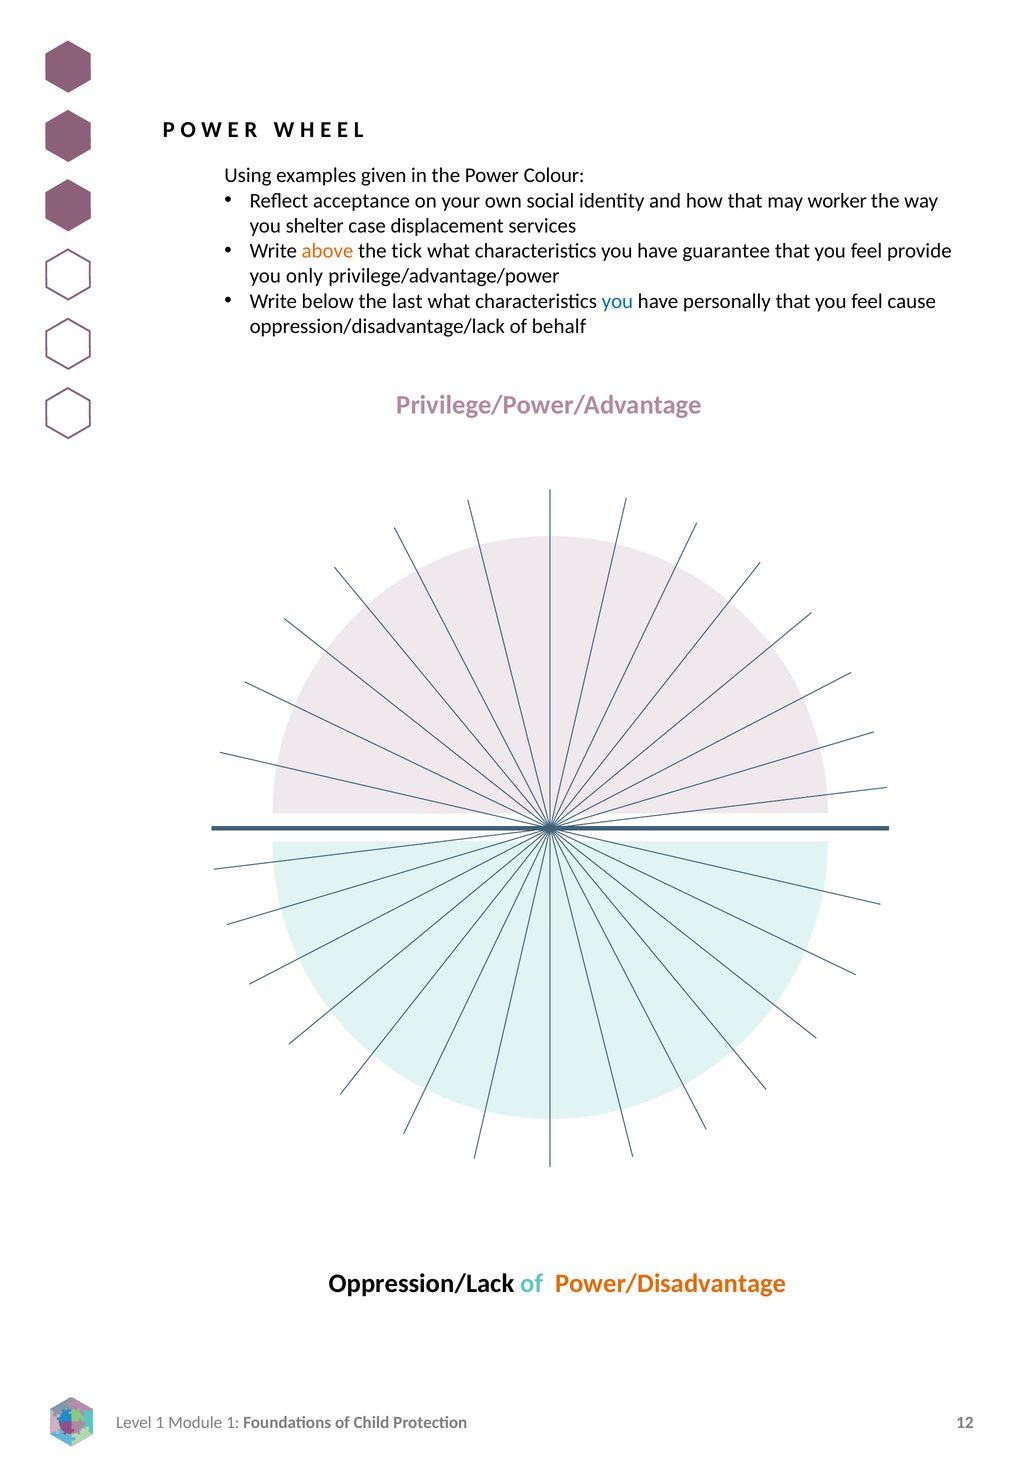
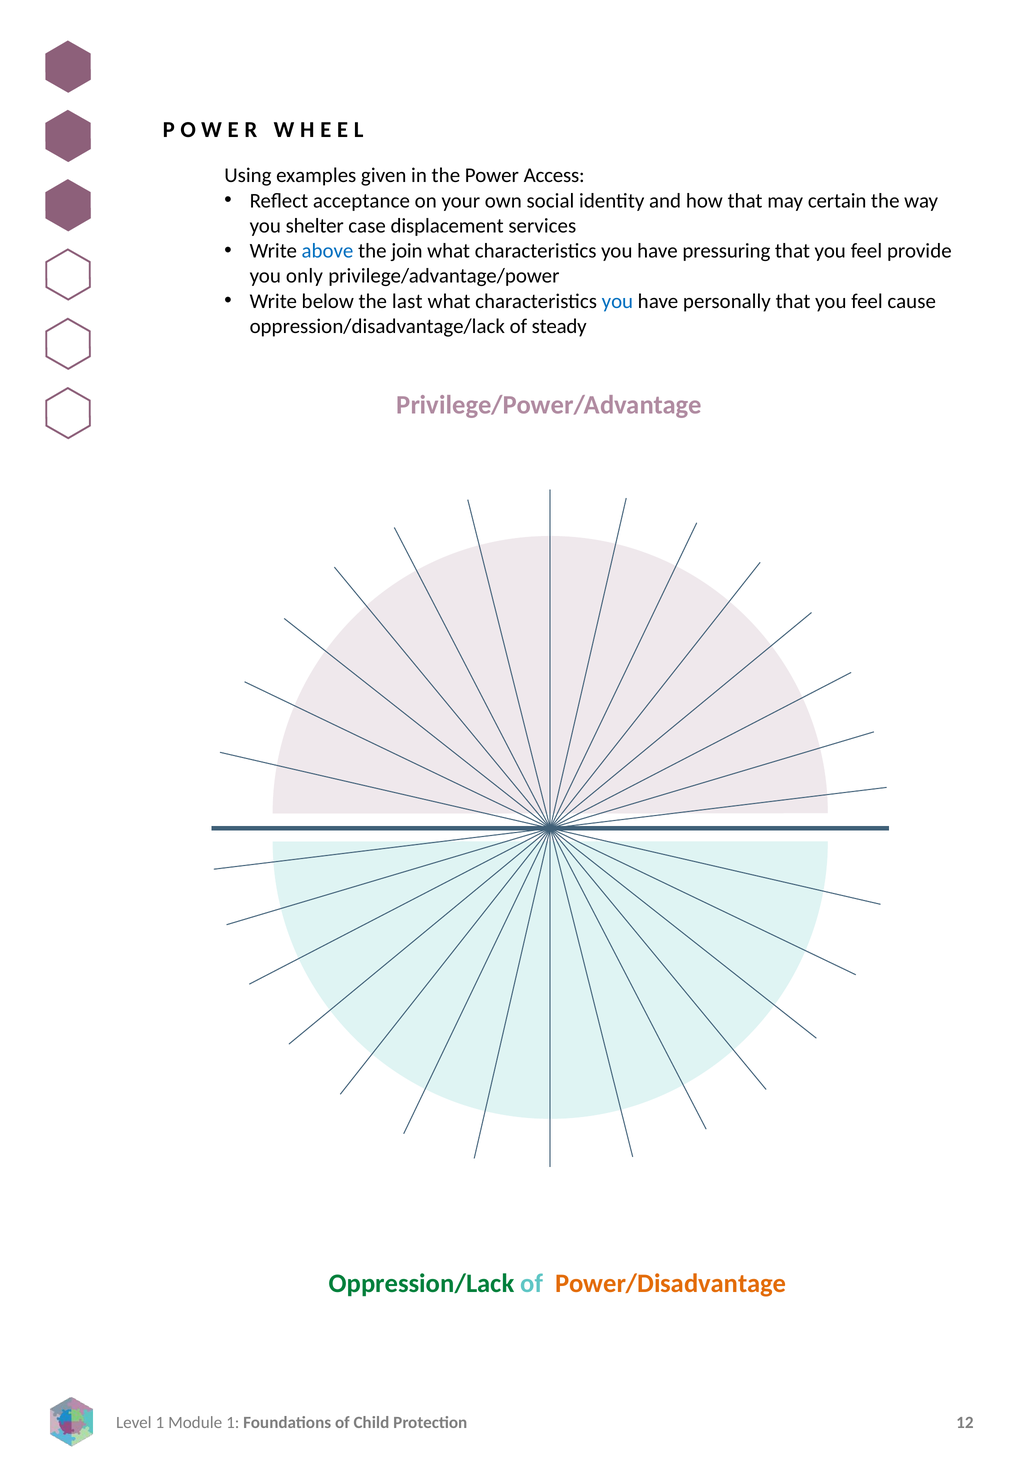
Colour: Colour -> Access (554, 176)
worker: worker -> certain (837, 201)
above colour: orange -> blue (327, 251)
tick: tick -> join (407, 251)
guarantee: guarantee -> pressuring (726, 251)
behalf: behalf -> steady (559, 326)
Oppression/Lack colour: black -> green (422, 1284)
